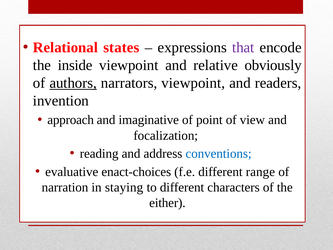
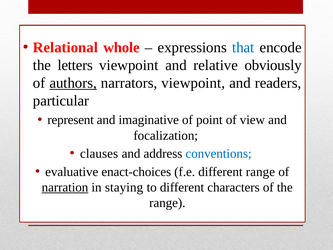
states: states -> whole (121, 47)
that colour: purple -> blue (243, 47)
inside: inside -> letters (75, 65)
invention: invention -> particular (61, 101)
approach: approach -> represent (71, 120)
reading: reading -> clauses (99, 154)
narration underline: none -> present (65, 187)
either: either -> range (167, 203)
